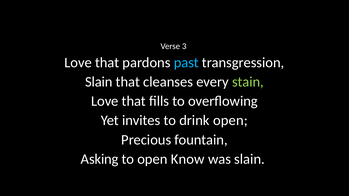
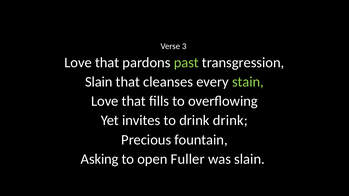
past colour: light blue -> light green (186, 63)
drink open: open -> drink (230, 121)
Know: Know -> Fuller (188, 159)
